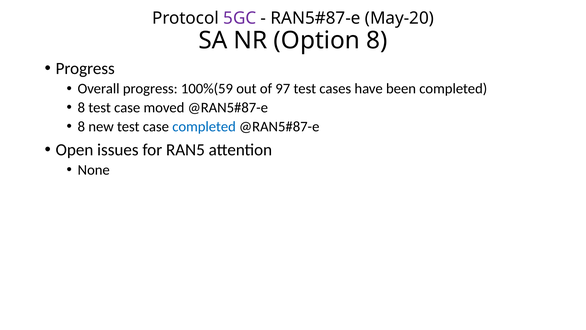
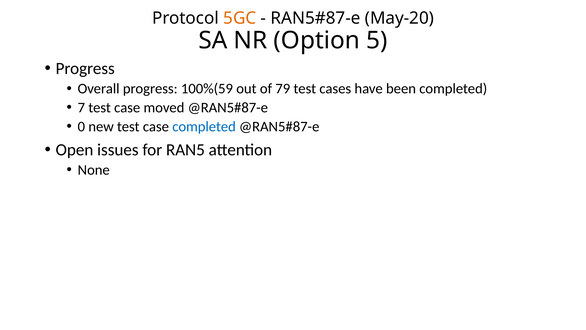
5GC colour: purple -> orange (240, 18)
Option 8: 8 -> 5 (377, 40)
97: 97 -> 79 (283, 89)
8: 8 -> 7 (81, 108)
8: 8 -> 0 (81, 126)
